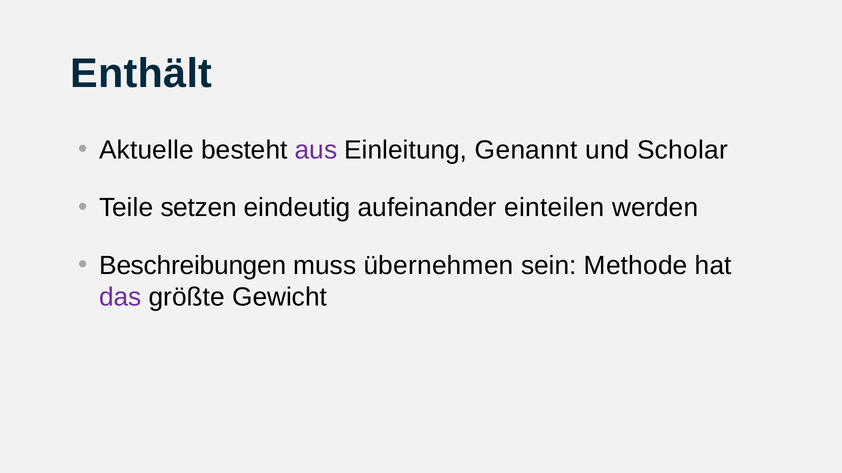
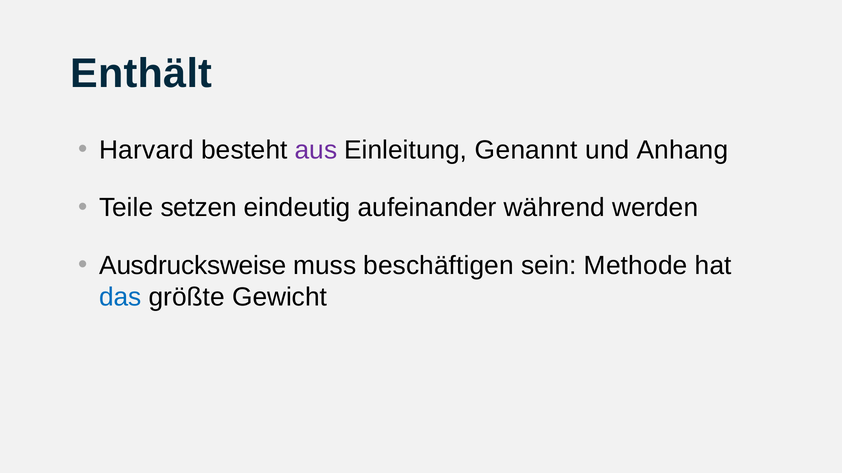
Aktuelle: Aktuelle -> Harvard (147, 150)
Scholar: Scholar -> Anhang (682, 150)
einteilen: einteilen -> während (554, 208)
Beschreibungen: Beschreibungen -> Ausdrucksweise (193, 266)
übernehmen: übernehmen -> beschäftigen (439, 266)
das colour: purple -> blue (120, 298)
